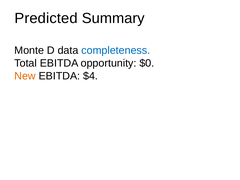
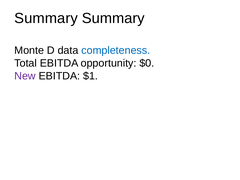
Predicted: Predicted -> Summary (46, 18)
New colour: orange -> purple (25, 76)
$4: $4 -> $1 (91, 76)
